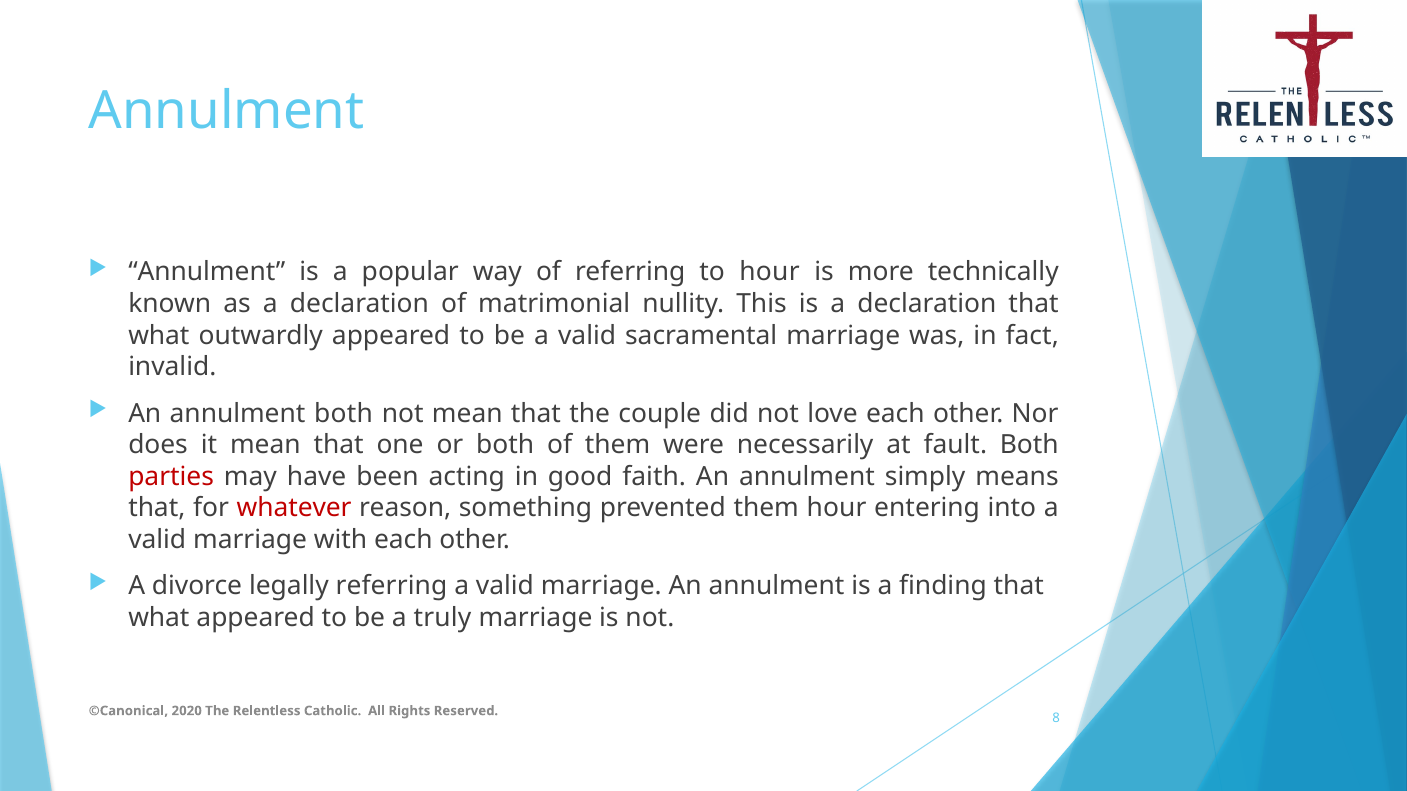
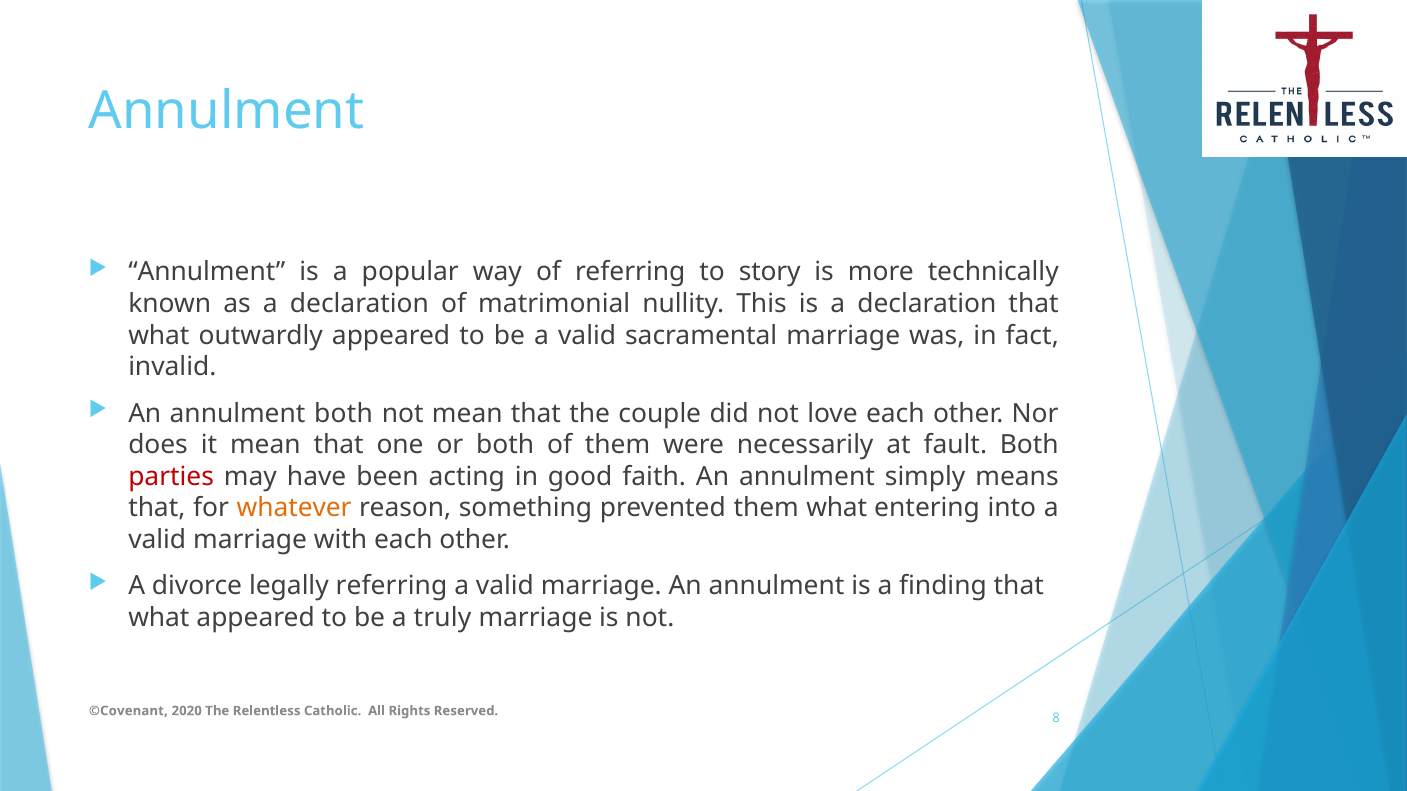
to hour: hour -> story (770, 272)
whatever colour: red -> orange (294, 509)
them hour: hour -> what (837, 509)
©Canonical: ©Canonical -> ©Covenant (128, 711)
